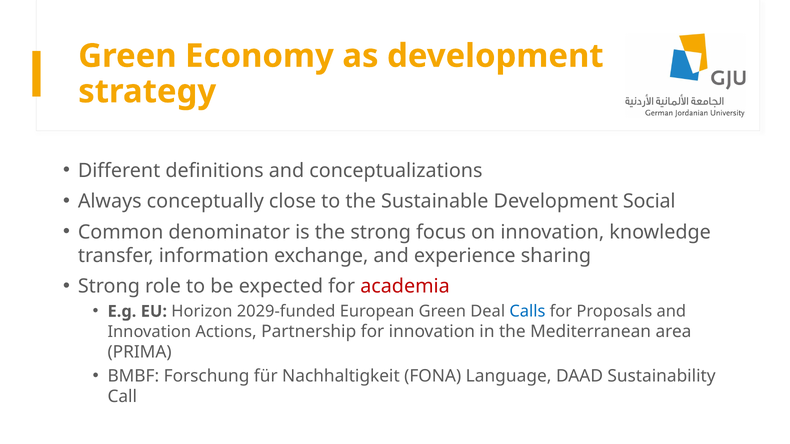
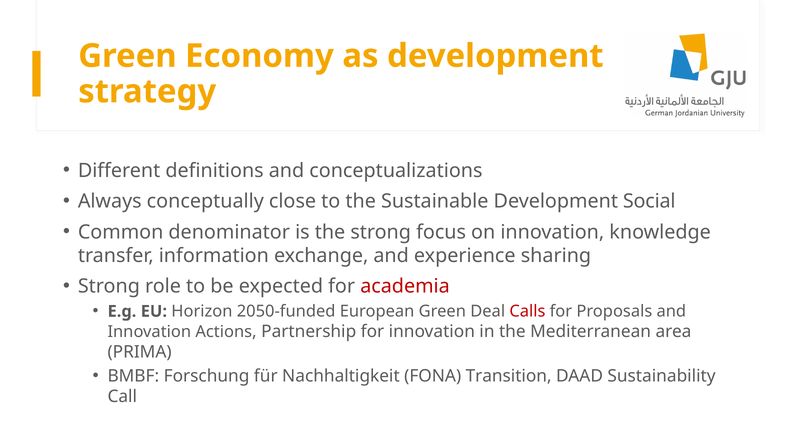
2029-funded: 2029-funded -> 2050-funded (286, 312)
Calls colour: blue -> red (527, 312)
Language: Language -> Transition (509, 376)
